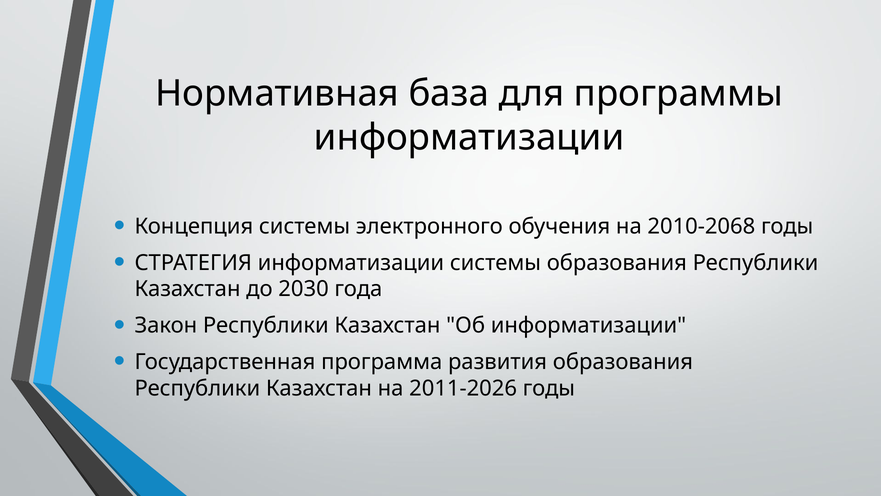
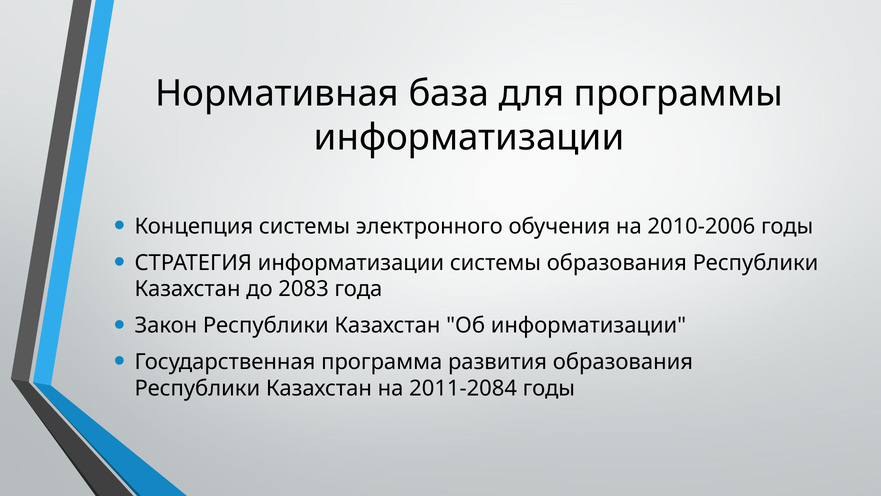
2010-2068: 2010-2068 -> 2010-2006 (701, 226)
2030: 2030 -> 2083 (304, 289)
2011-2026: 2011-2026 -> 2011-2084 (463, 388)
